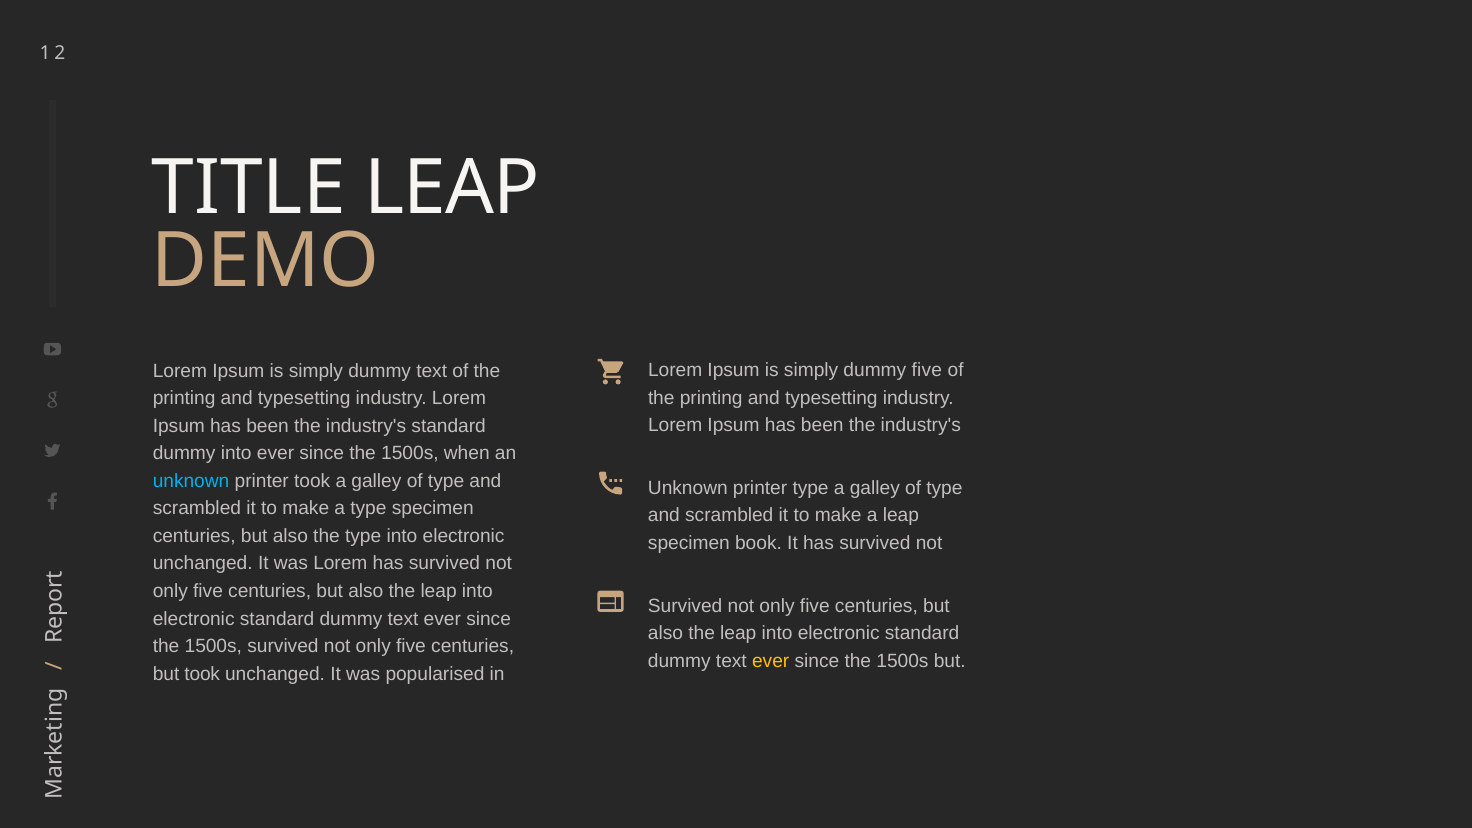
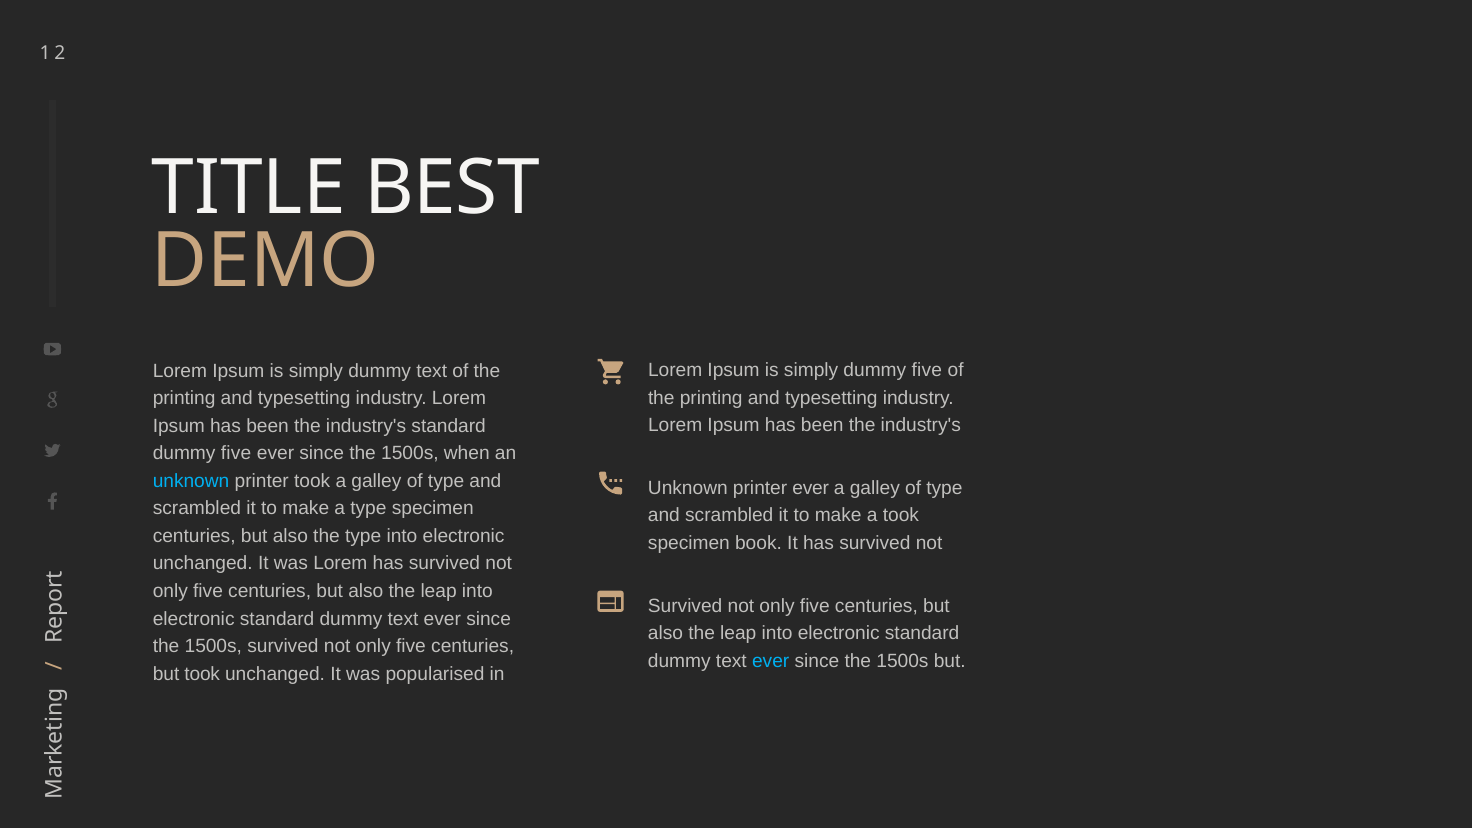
TITLE LEAP: LEAP -> BEST (452, 188)
into: into -> five (236, 453)
printer type: type -> ever (811, 488)
a leap: leap -> took (901, 516)
ever colour: yellow -> light blue (771, 661)
